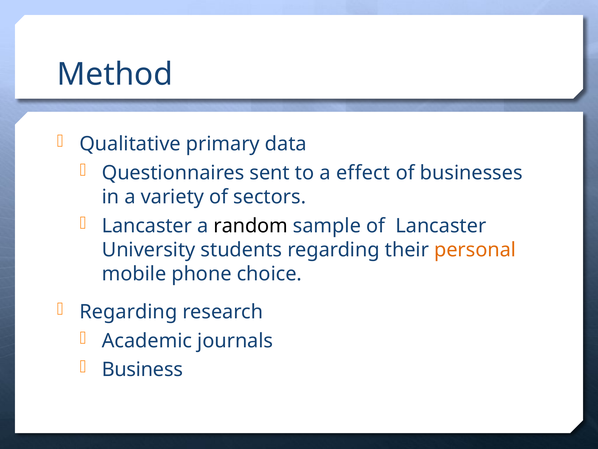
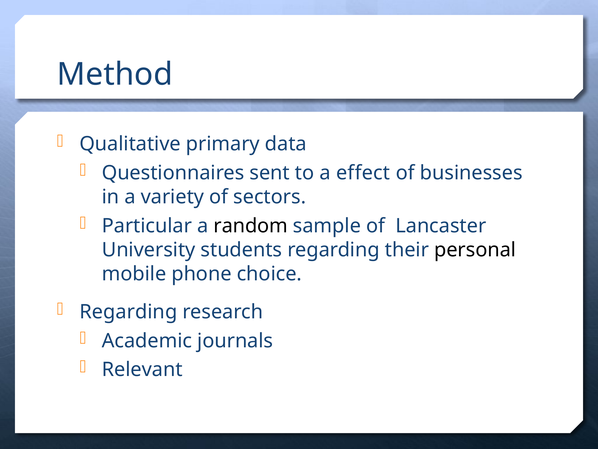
Lancaster: Lancaster -> Particular (147, 226)
personal colour: orange -> black (475, 250)
Business: Business -> Relevant (142, 369)
